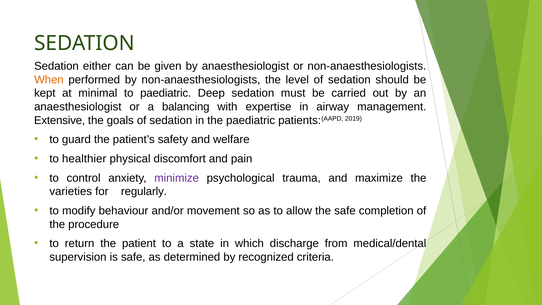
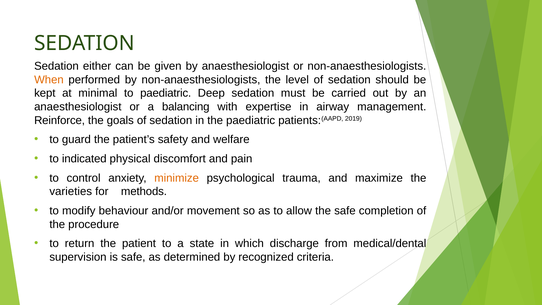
Extensive: Extensive -> Reinforce (60, 120)
healthier: healthier -> indicated (84, 159)
minimize colour: purple -> orange (177, 178)
regularly: regularly -> methods (144, 191)
